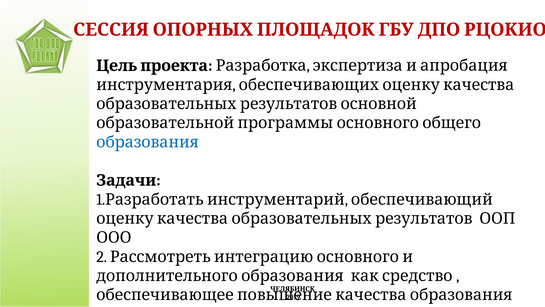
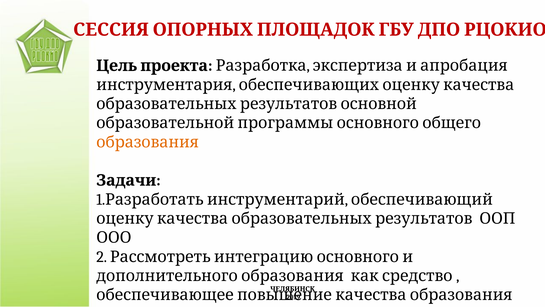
образования colour: blue -> orange (148, 142)
